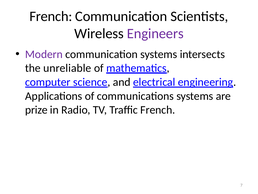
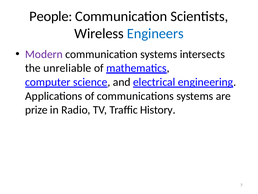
French: French -> People (51, 16)
Engineers colour: purple -> blue (155, 33)
Traffic French: French -> History (158, 110)
